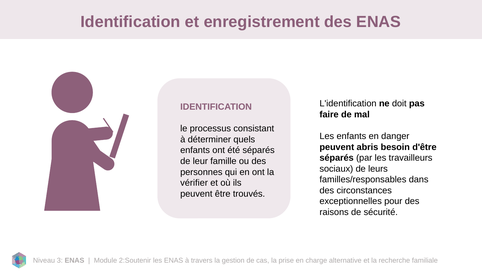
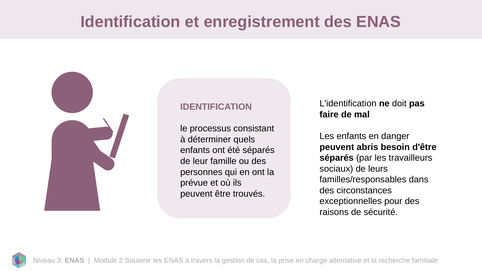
vérifier: vérifier -> prévue (194, 183)
